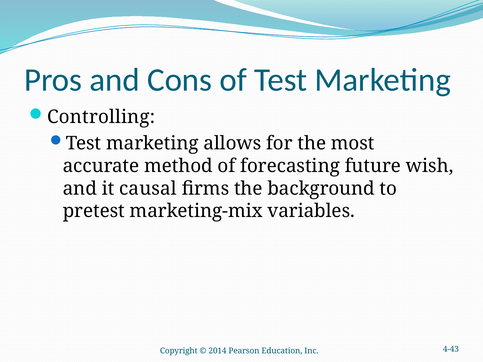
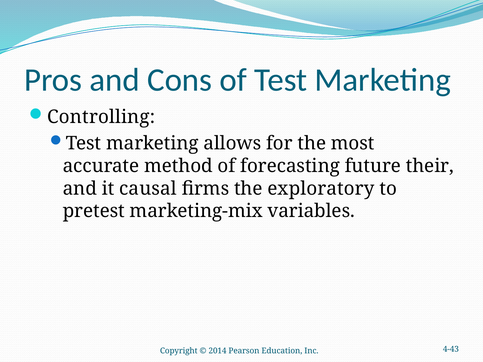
wish: wish -> their (430, 166)
background: background -> exploratory (321, 189)
